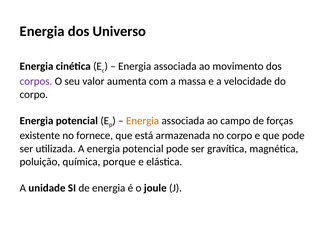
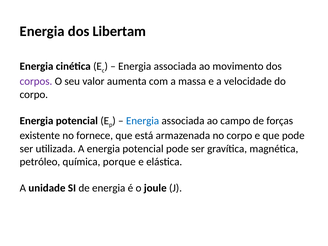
Universo: Universo -> Libertam (119, 31)
Energia colour: orange -> blue (143, 121)
poluição: poluição -> petróleo (40, 162)
